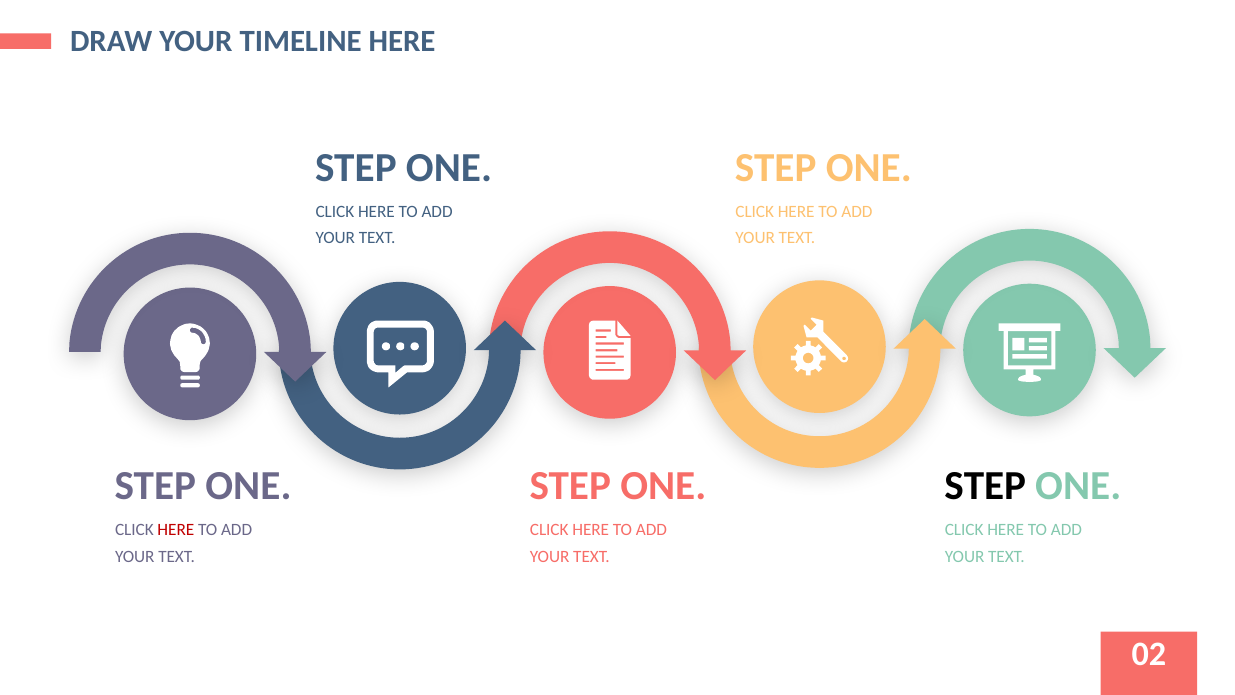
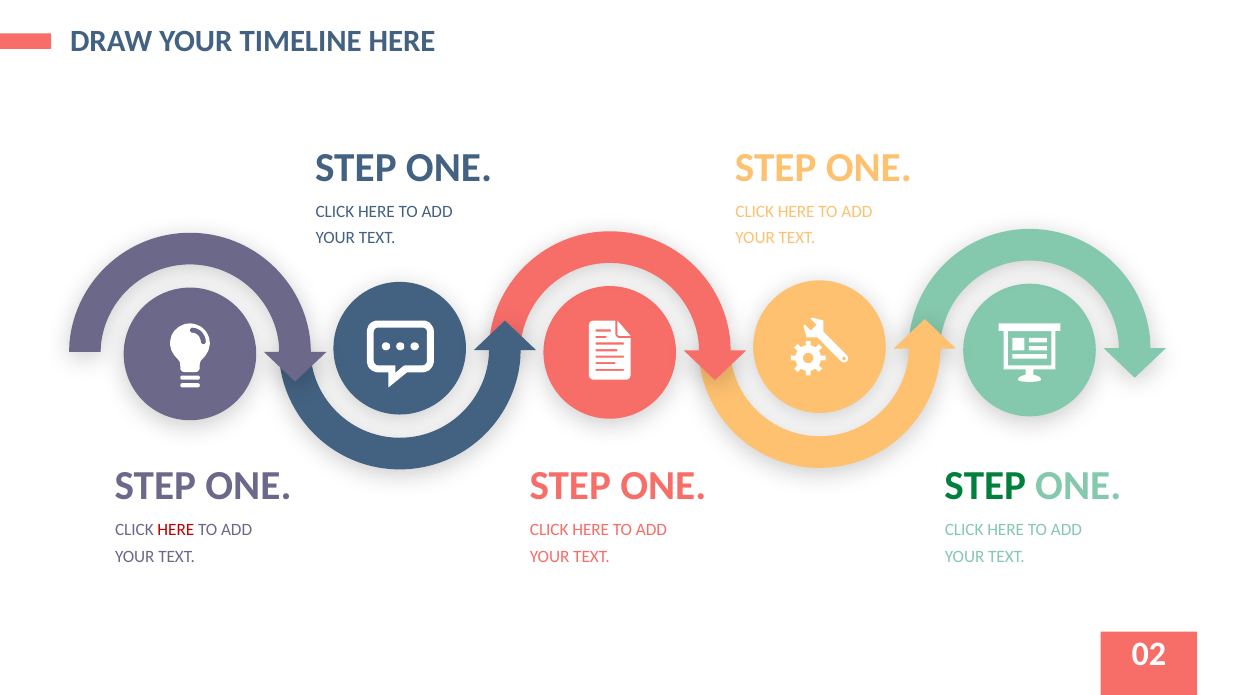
STEP colour: black -> green (985, 486)
